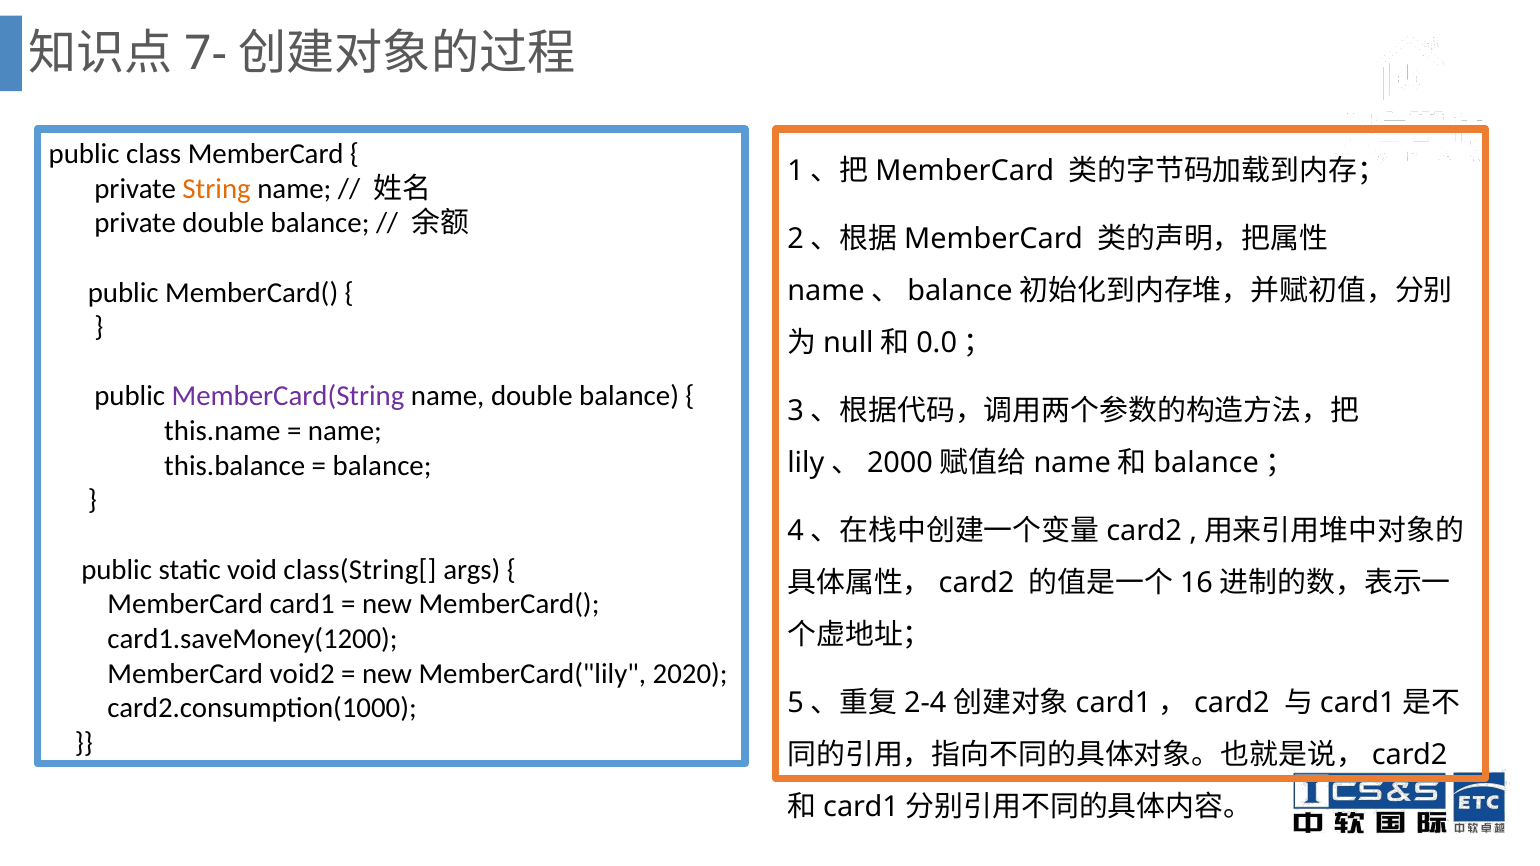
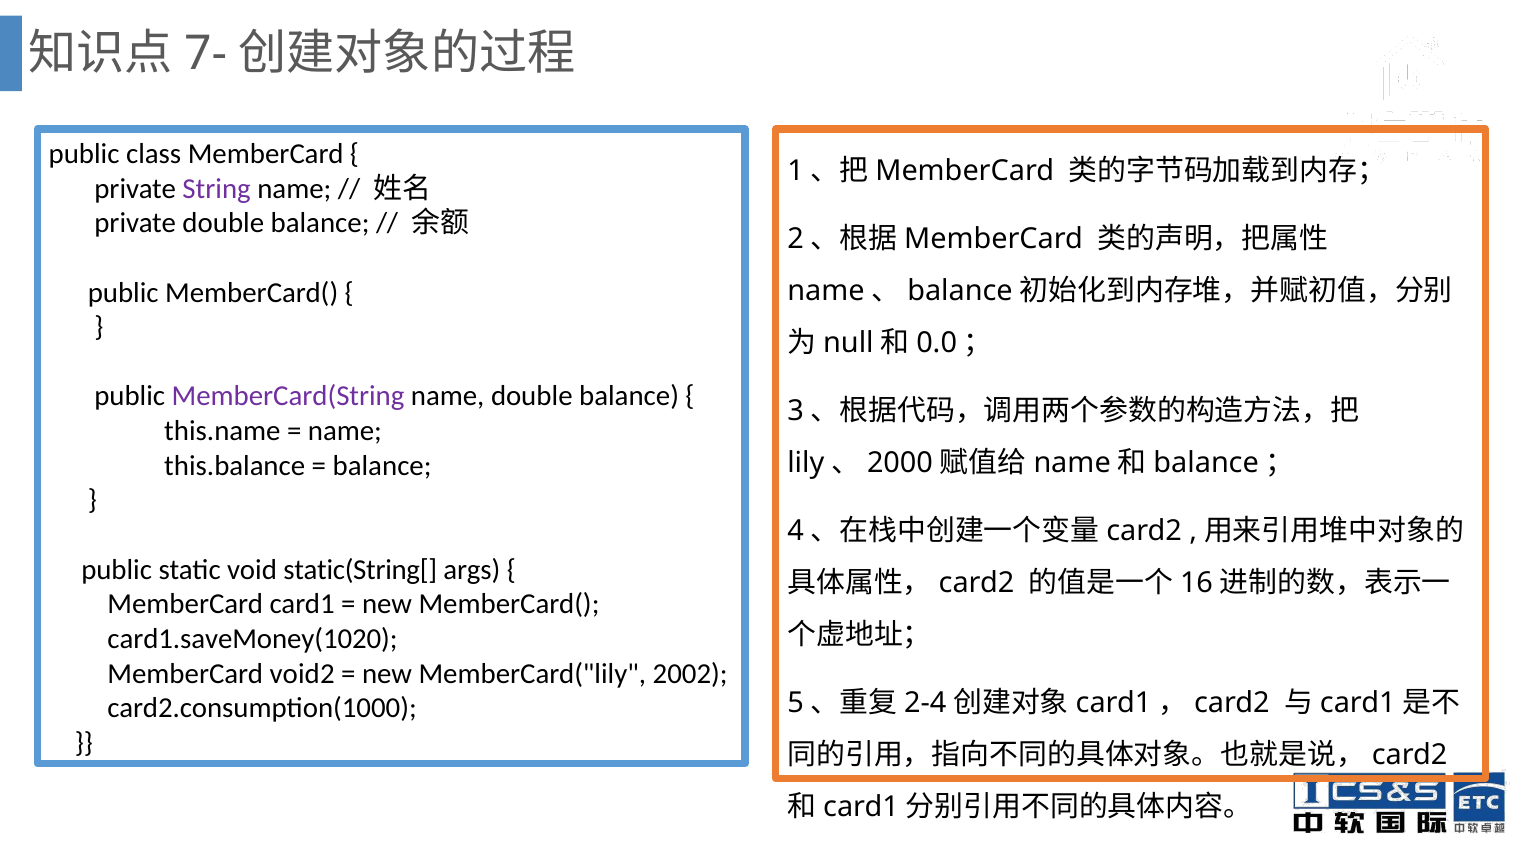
String colour: orange -> purple (217, 189)
class(String[: class(String[ -> static(String[ (360, 570)
card1.saveMoney(1200: card1.saveMoney(1200 -> card1.saveMoney(1020 (252, 639)
2020: 2020 -> 2002 (690, 674)
